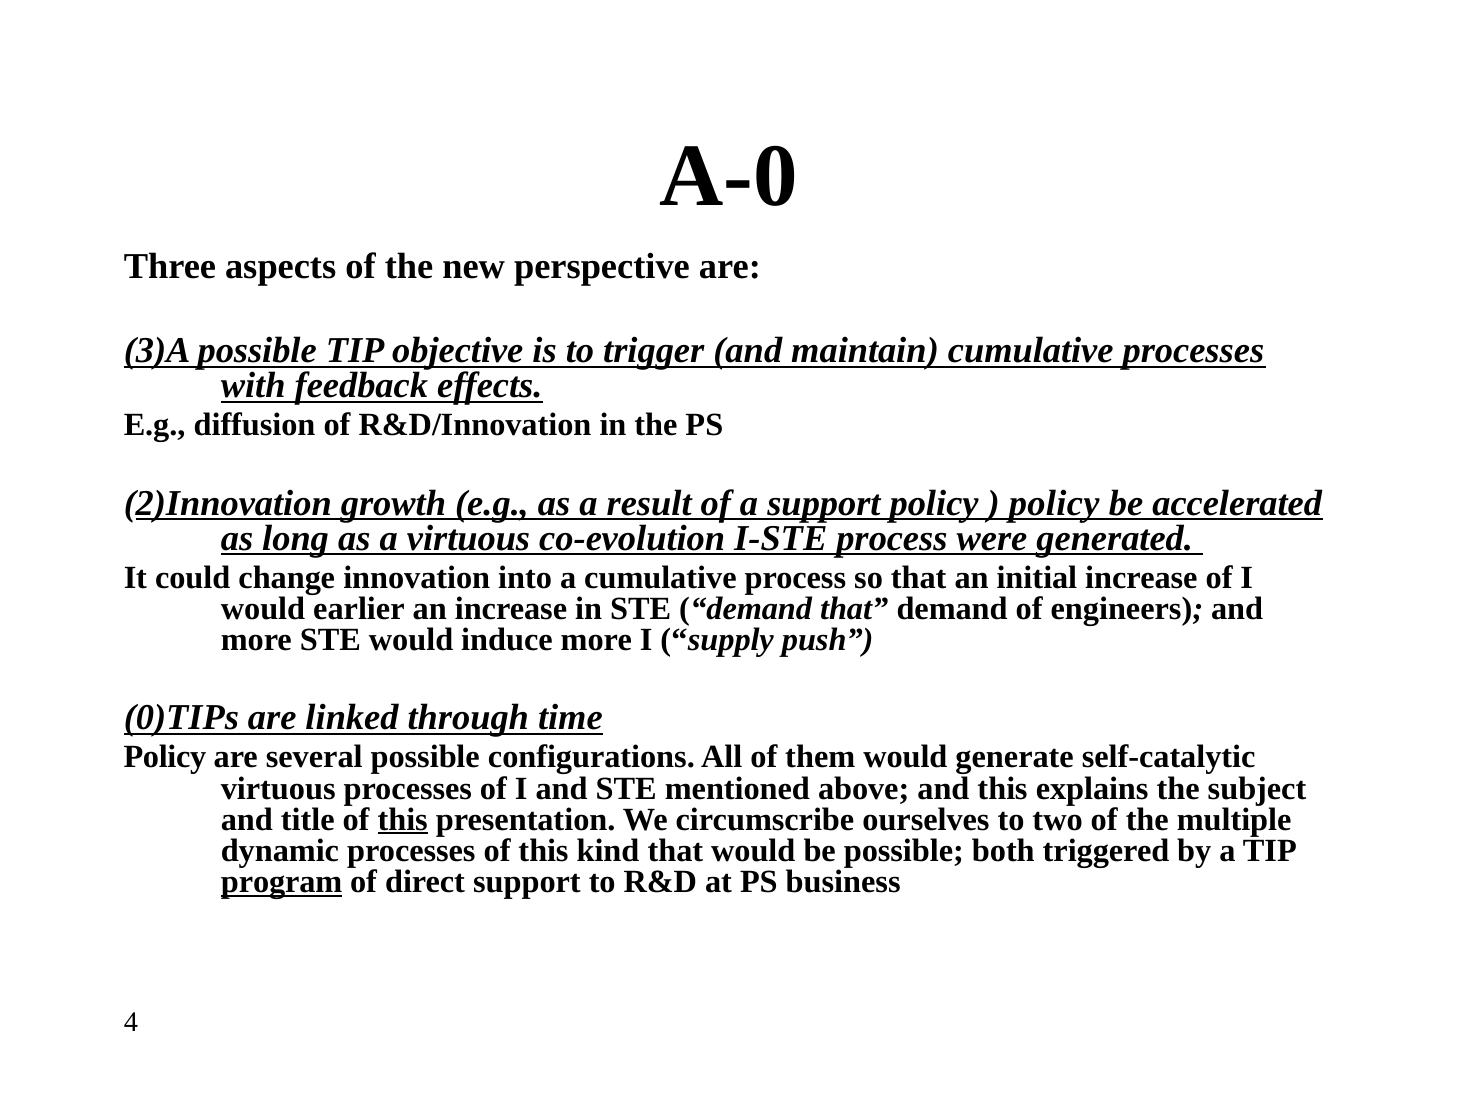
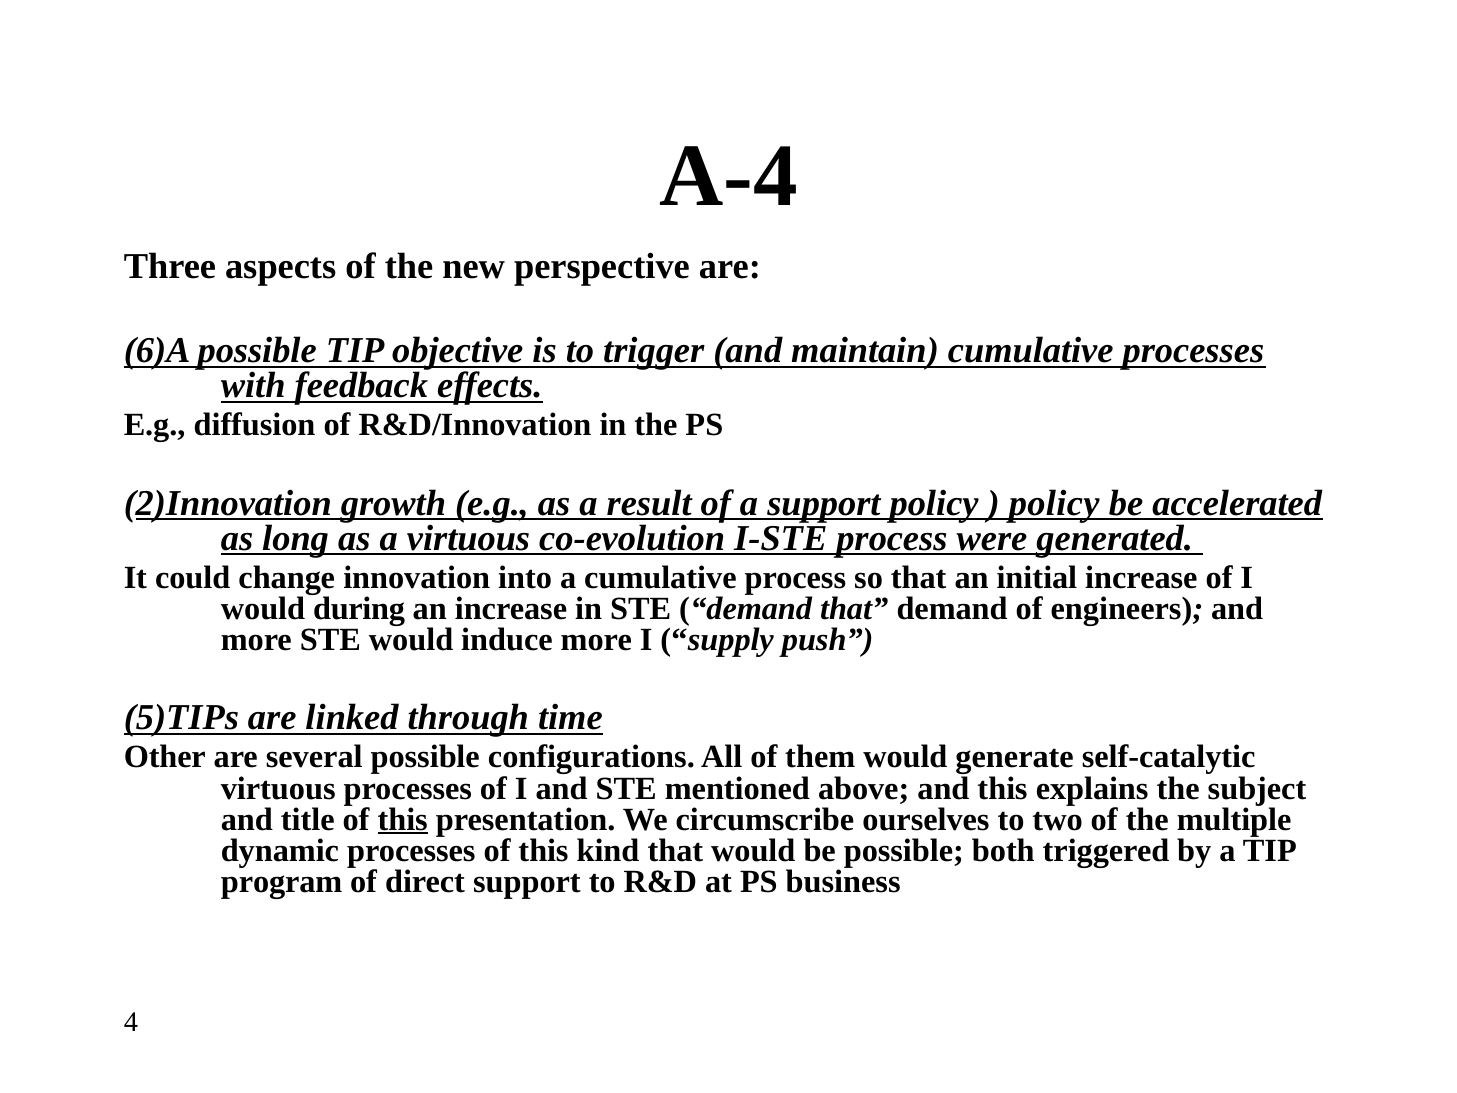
A-0: A-0 -> A-4 (728, 176)
3)A: 3)A -> 6)A (157, 351)
earlier: earlier -> during (359, 609)
0)TIPs: 0)TIPs -> 5)TIPs (181, 717)
Policy: Policy -> Other (165, 757)
program underline: present -> none (282, 881)
